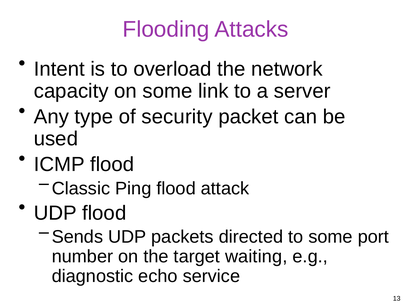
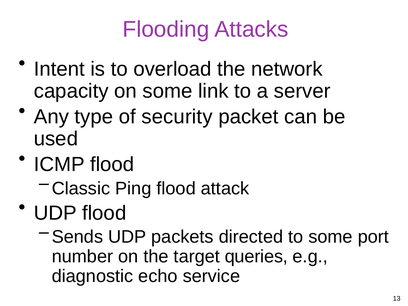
waiting: waiting -> queries (256, 257)
